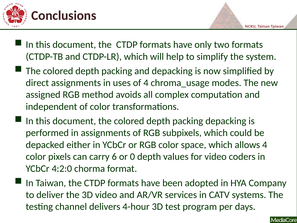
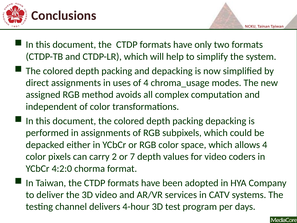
6: 6 -> 2 (114, 156)
0: 0 -> 7 (132, 156)
